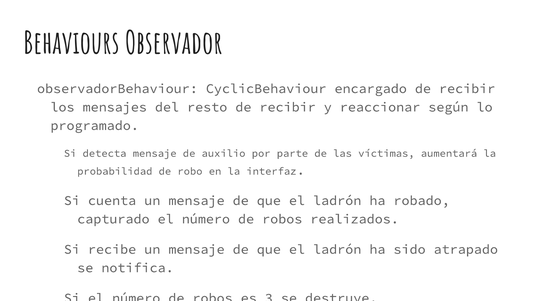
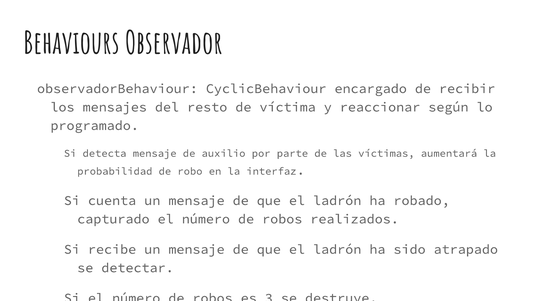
resto de recibir: recibir -> víctima (288, 107)
notifica: notifica -> detectar (138, 268)
